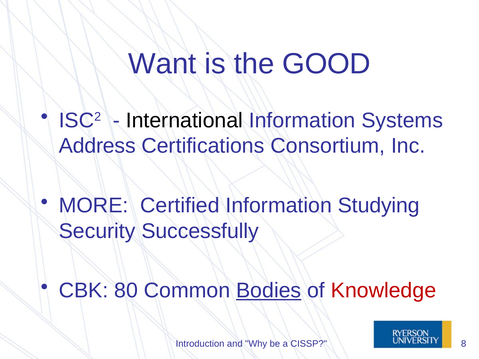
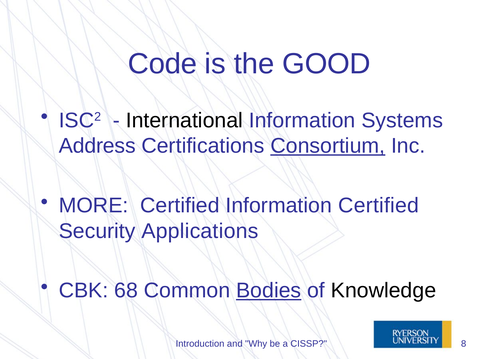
Want: Want -> Code (162, 64)
Consortium underline: none -> present (328, 146)
Information Studying: Studying -> Certified (379, 206)
Successfully: Successfully -> Applications (200, 231)
80: 80 -> 68 (126, 291)
Knowledge colour: red -> black (384, 291)
